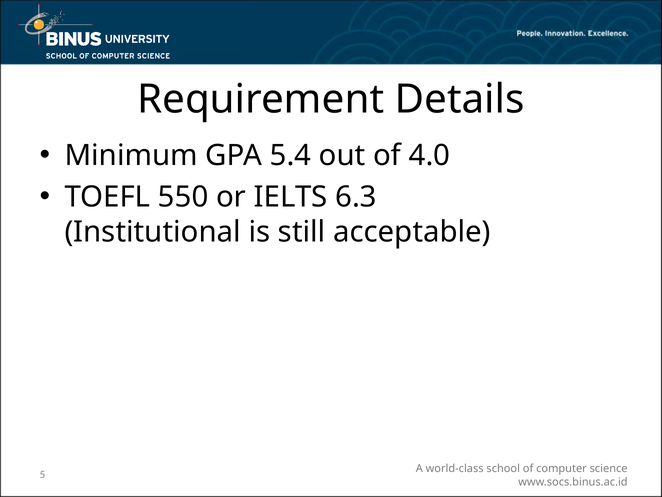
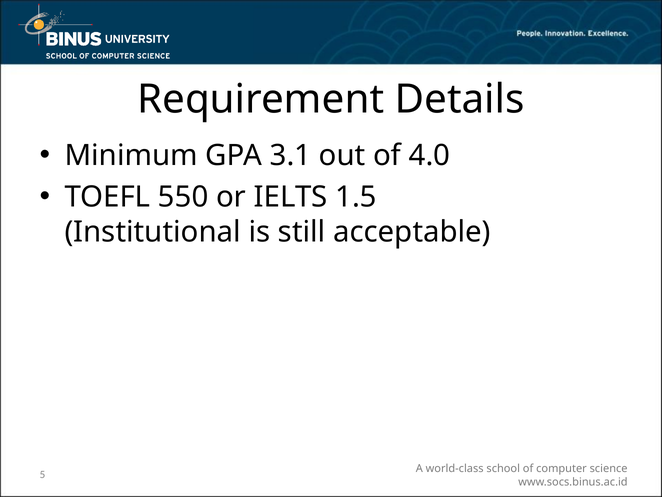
5.4: 5.4 -> 3.1 (291, 155)
6.3: 6.3 -> 1.5 (356, 197)
